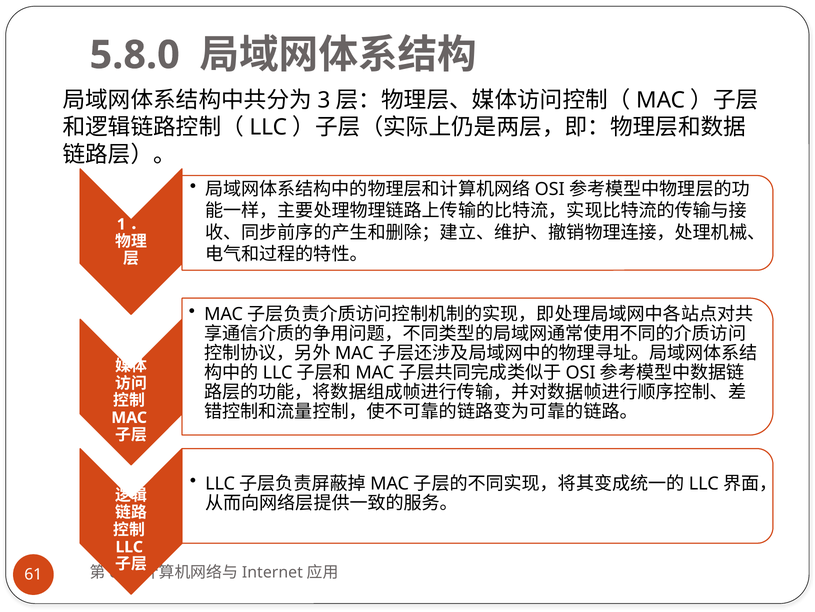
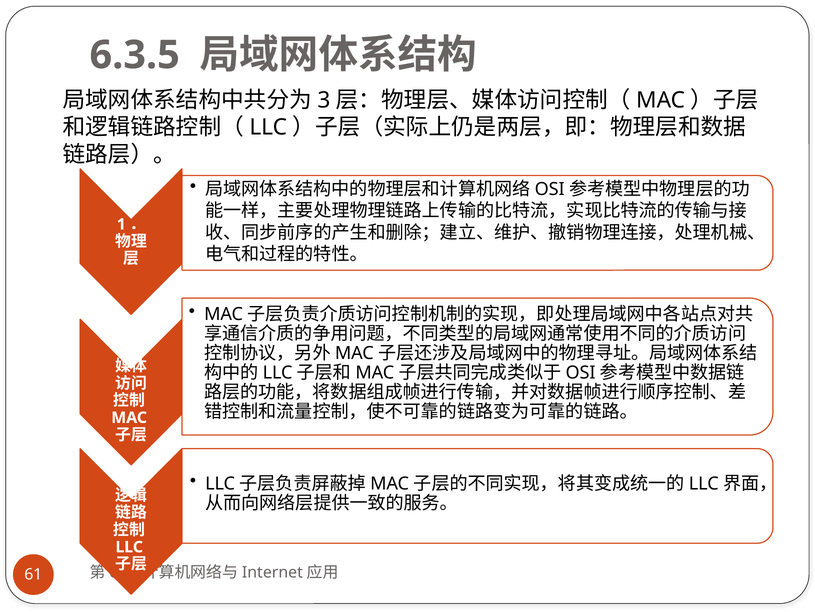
5.8.0: 5.8.0 -> 6.3.5 (135, 55)
